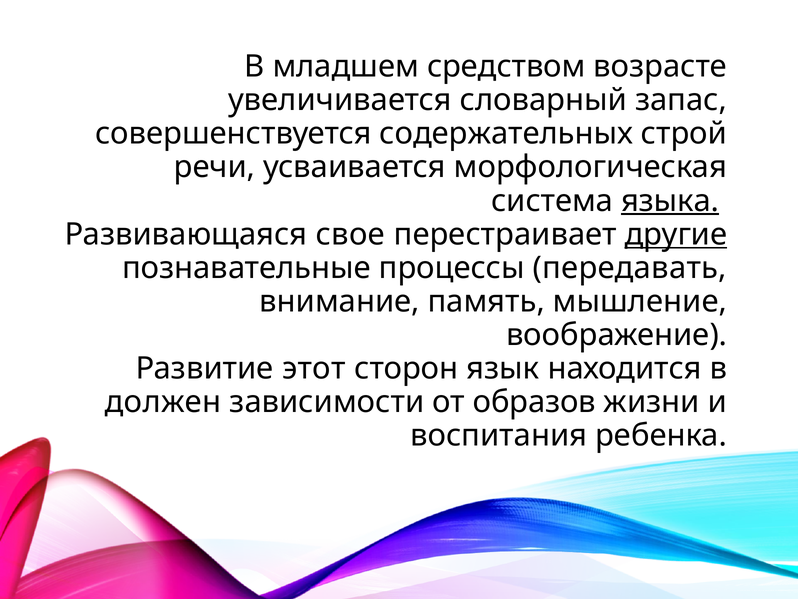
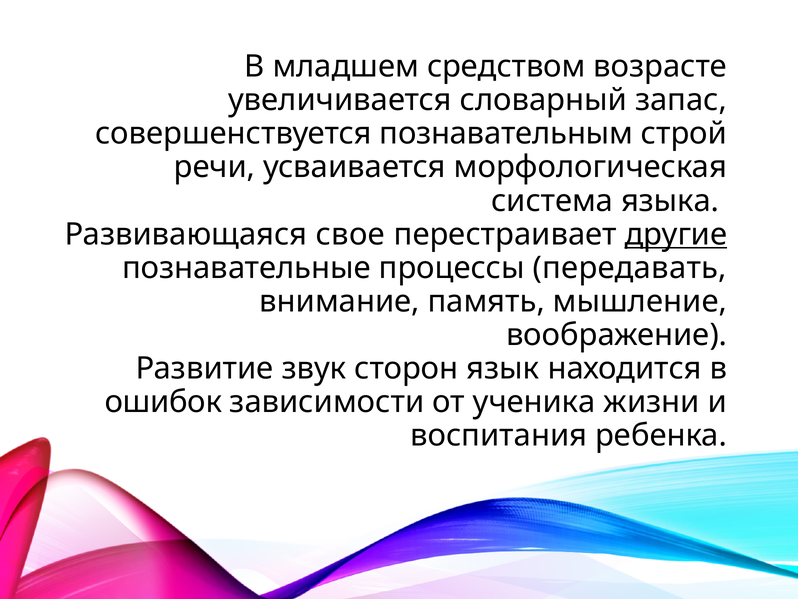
содержательных: содержательных -> познавательным (506, 134)
языка underline: present -> none (670, 201)
этот: этот -> звук (314, 368)
должен: должен -> ошибок (163, 402)
образов: образов -> ученика (534, 402)
